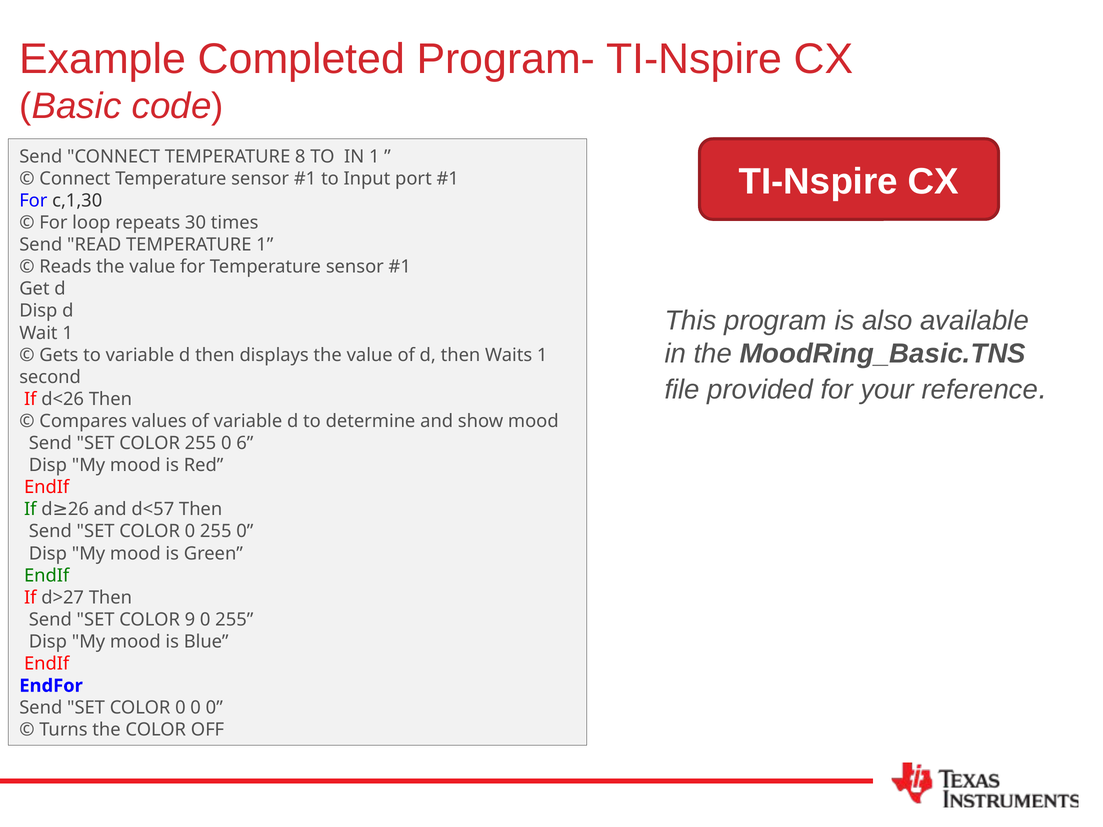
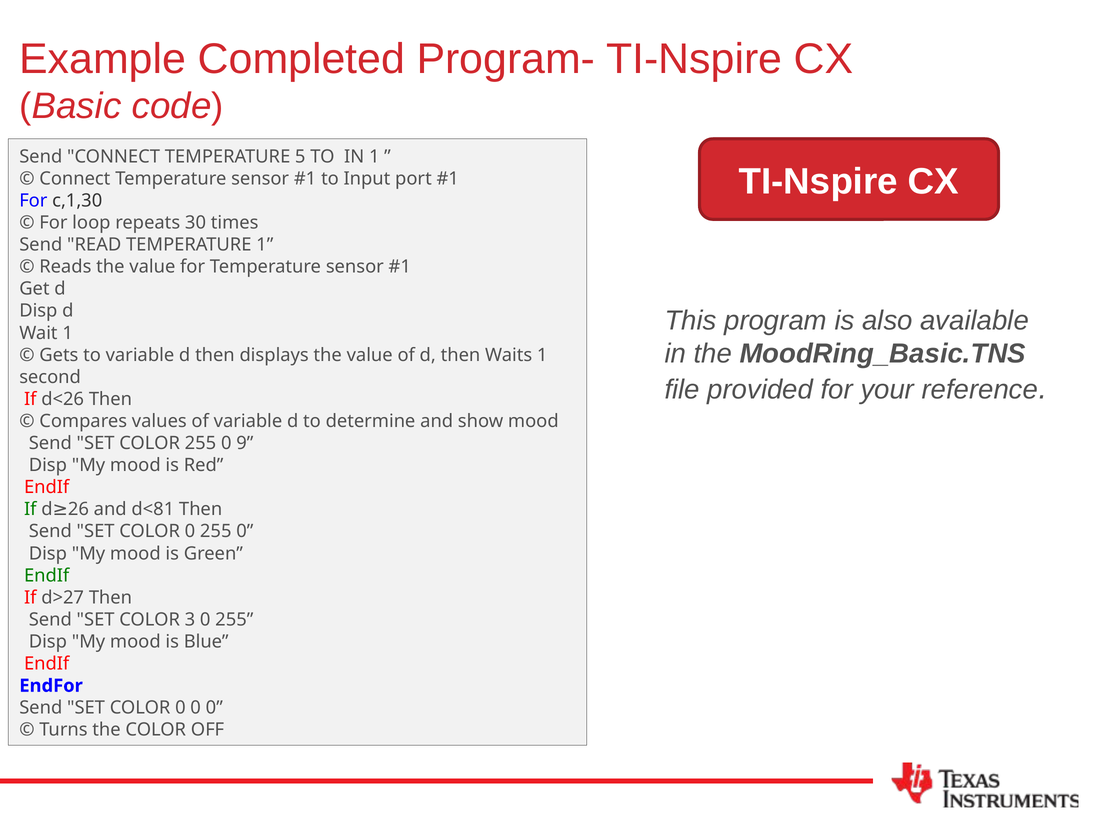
8: 8 -> 5 (300, 157)
6: 6 -> 9 (245, 443)
d<57: d<57 -> d<81 (153, 510)
9: 9 -> 3 (190, 620)
